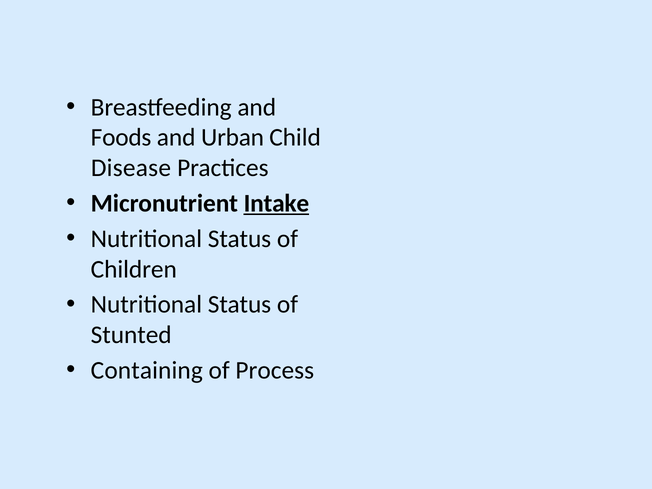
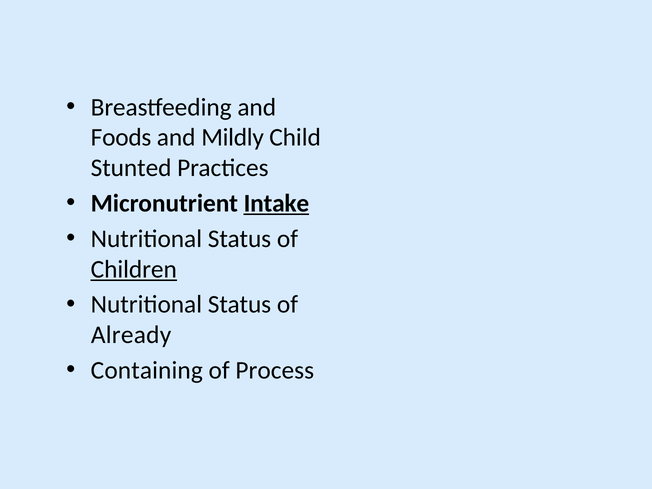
Urban: Urban -> Mildly (233, 138)
Disease: Disease -> Stunted (131, 168)
Children underline: none -> present (134, 269)
Stunted: Stunted -> Already (131, 335)
